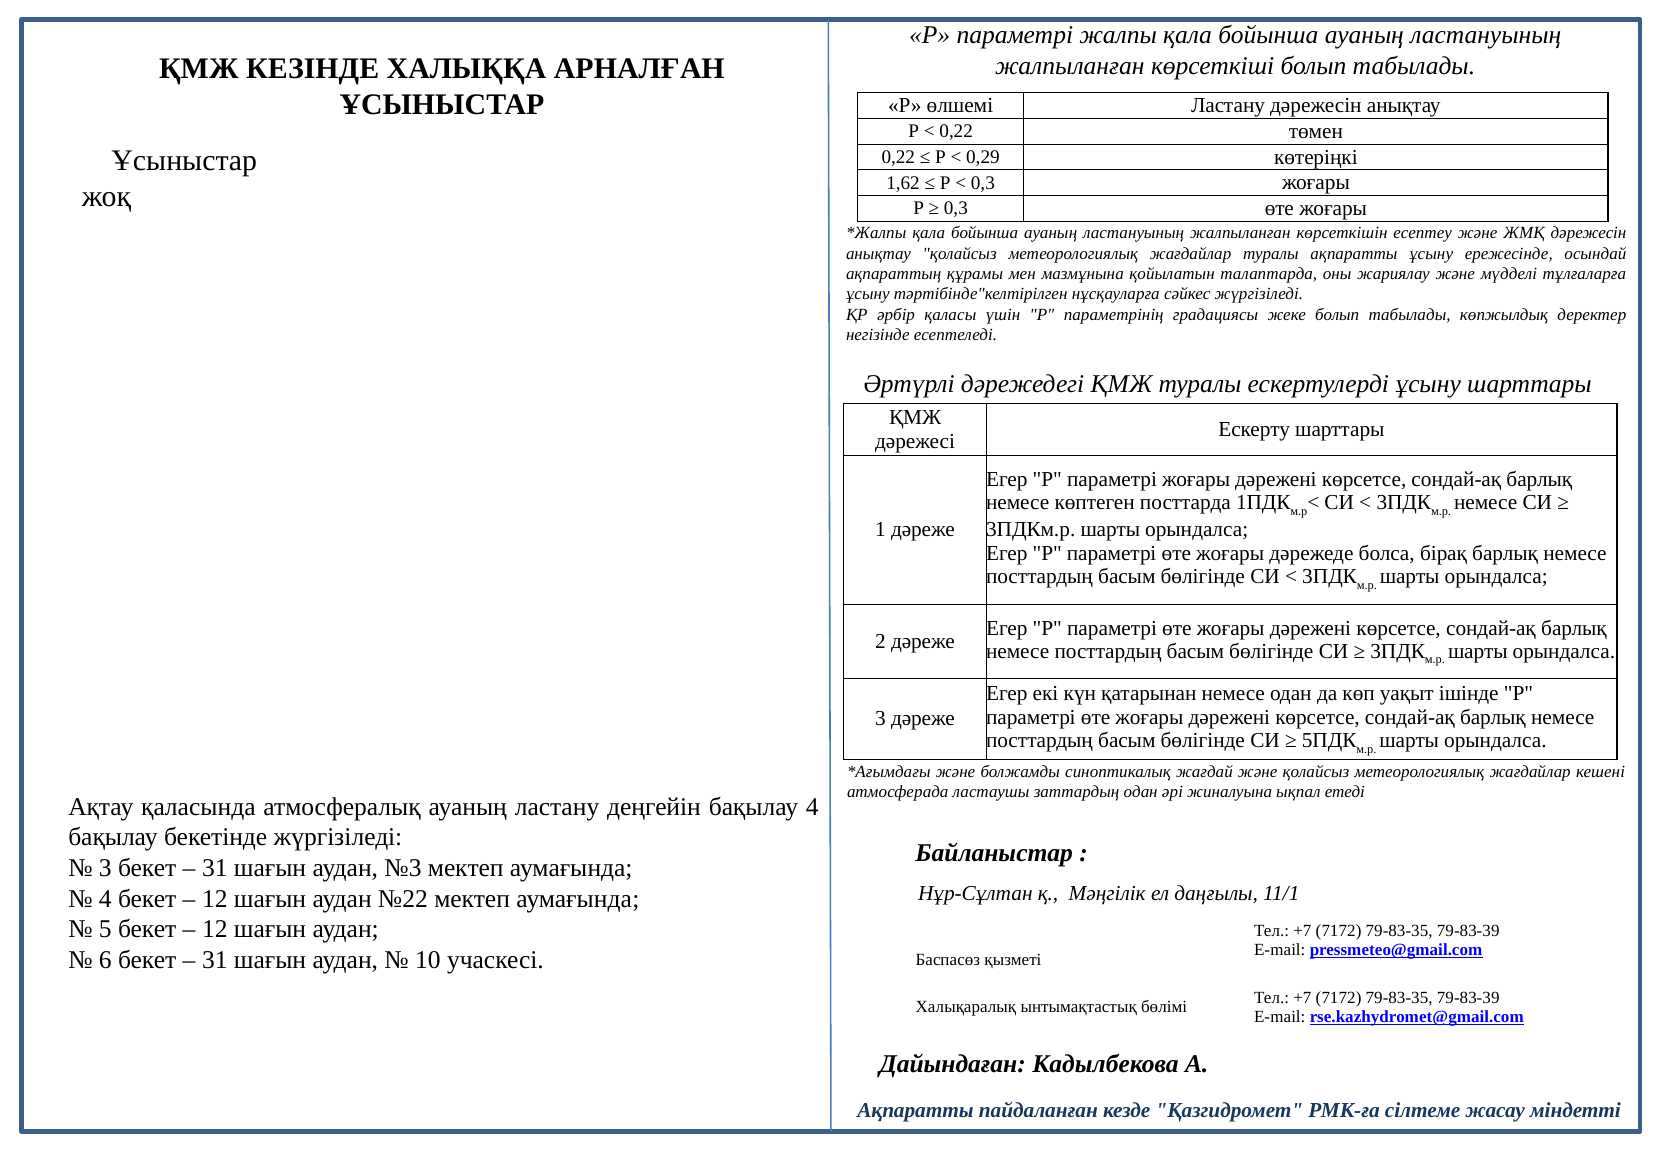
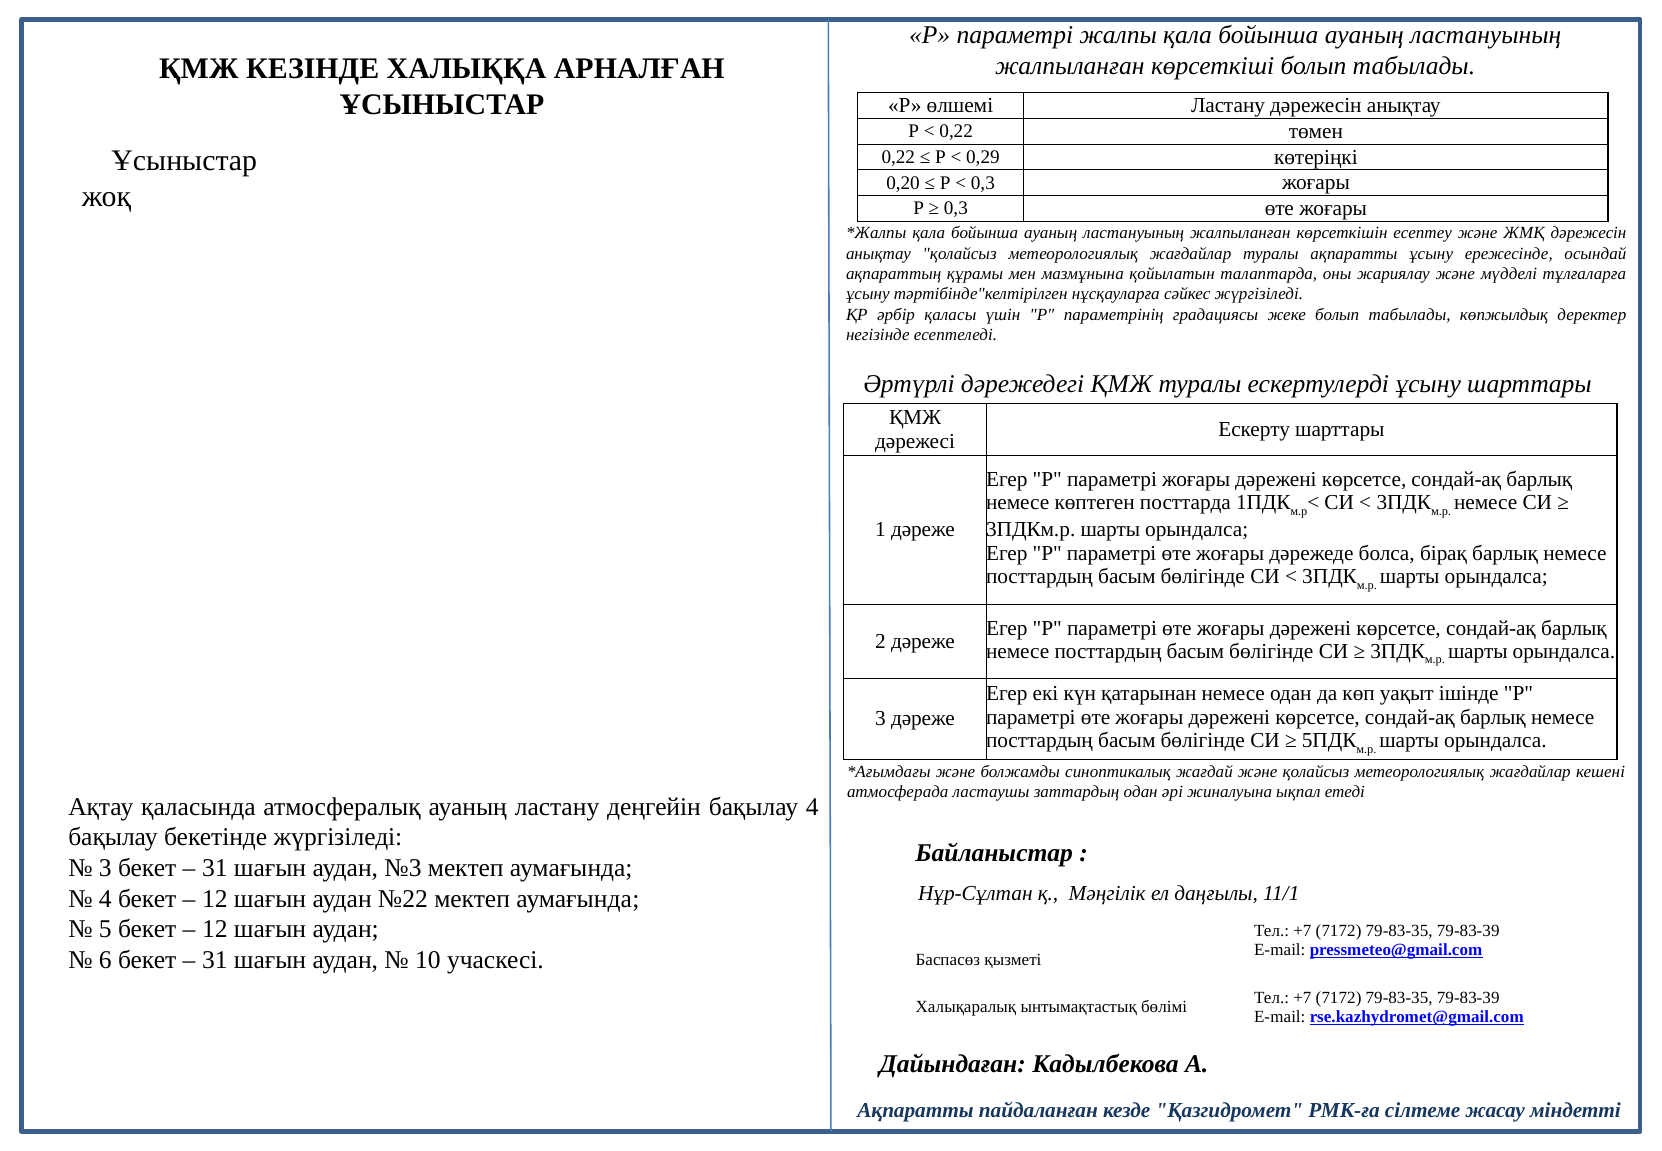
1,62: 1,62 -> 0,20 (903, 183)
